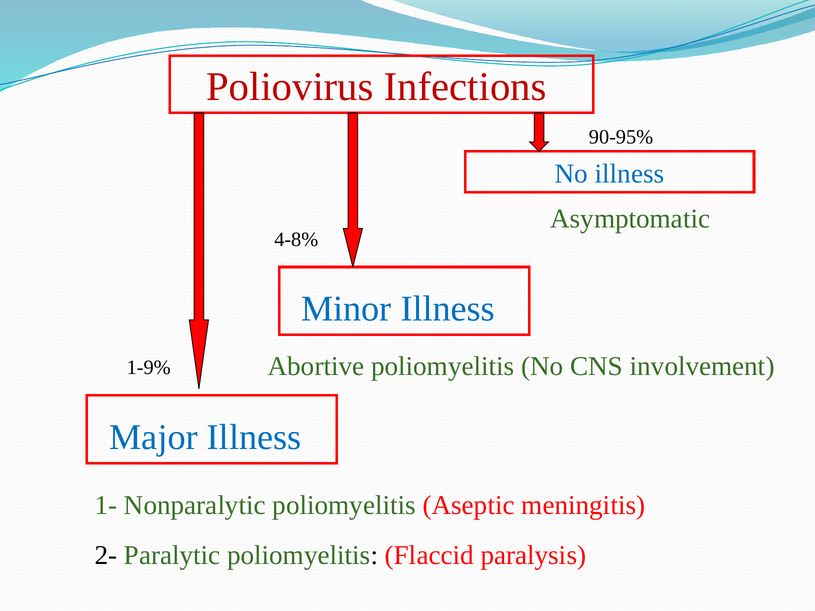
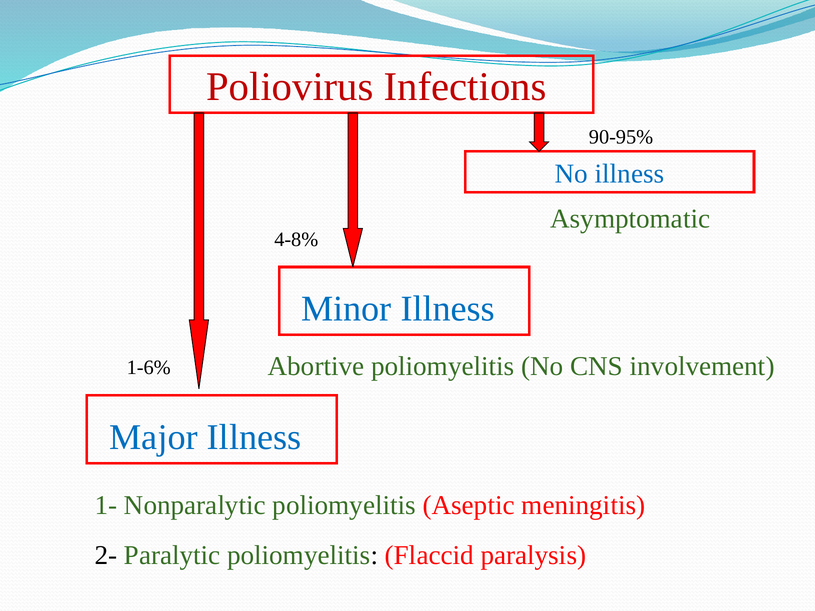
1-9%: 1-9% -> 1-6% (149, 368)
